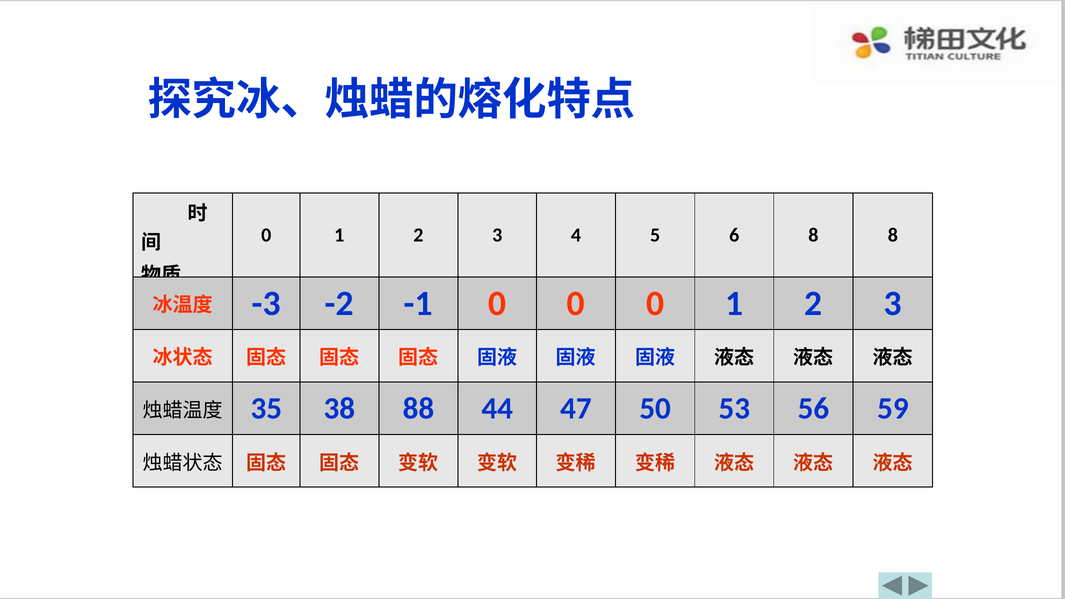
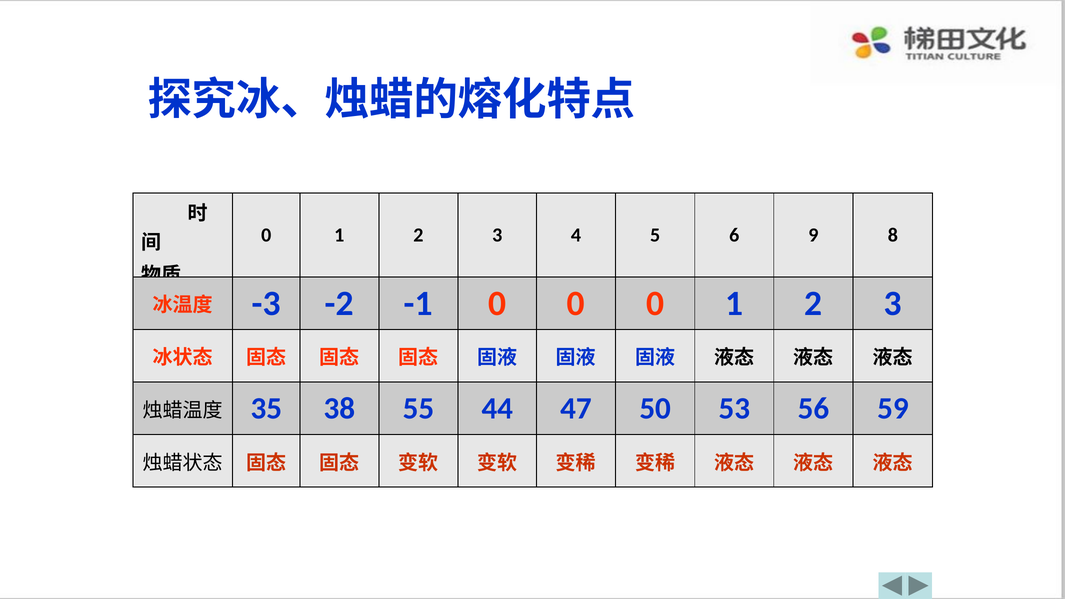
6 8: 8 -> 9 (813, 235)
88: 88 -> 55 (418, 409)
